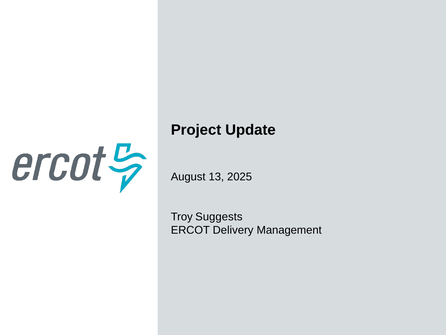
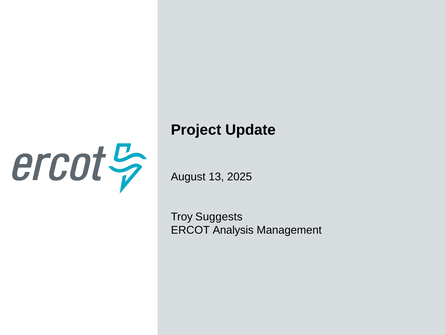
Delivery: Delivery -> Analysis (233, 230)
